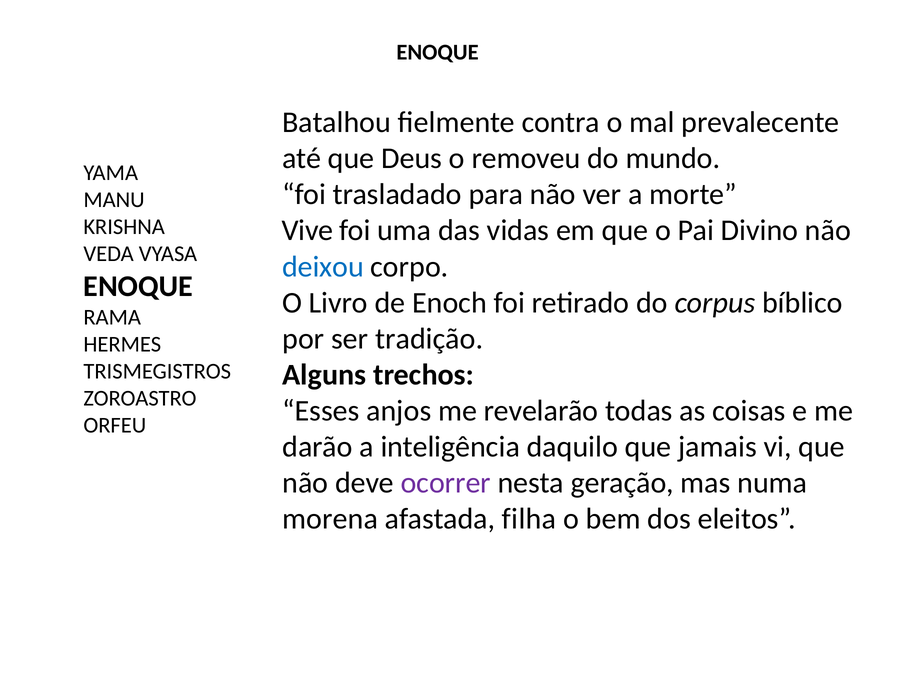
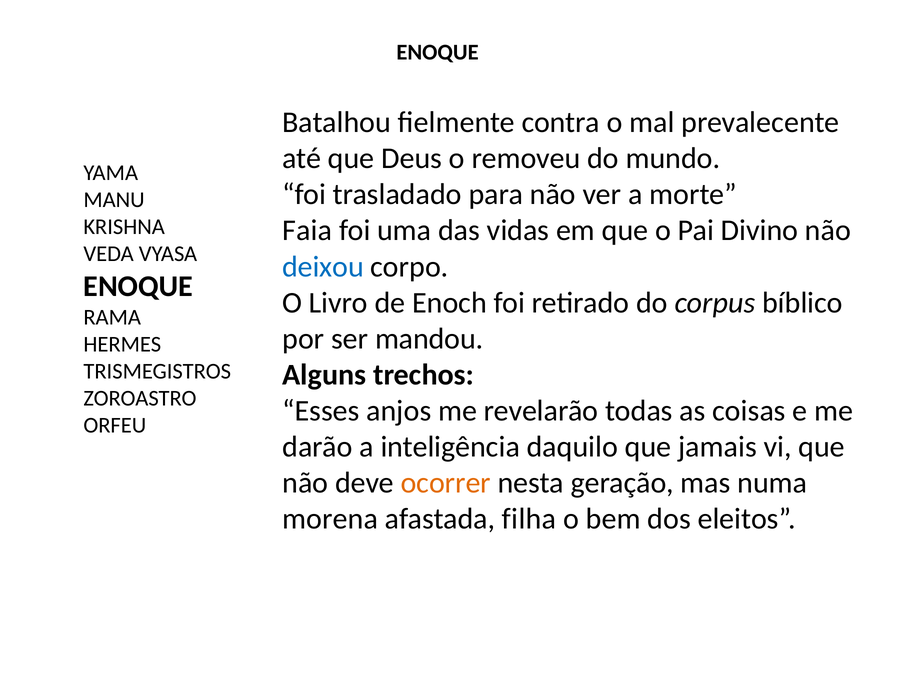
Vive: Vive -> Faia (307, 231)
tradição: tradição -> mandou (429, 339)
ocorrer colour: purple -> orange (446, 483)
